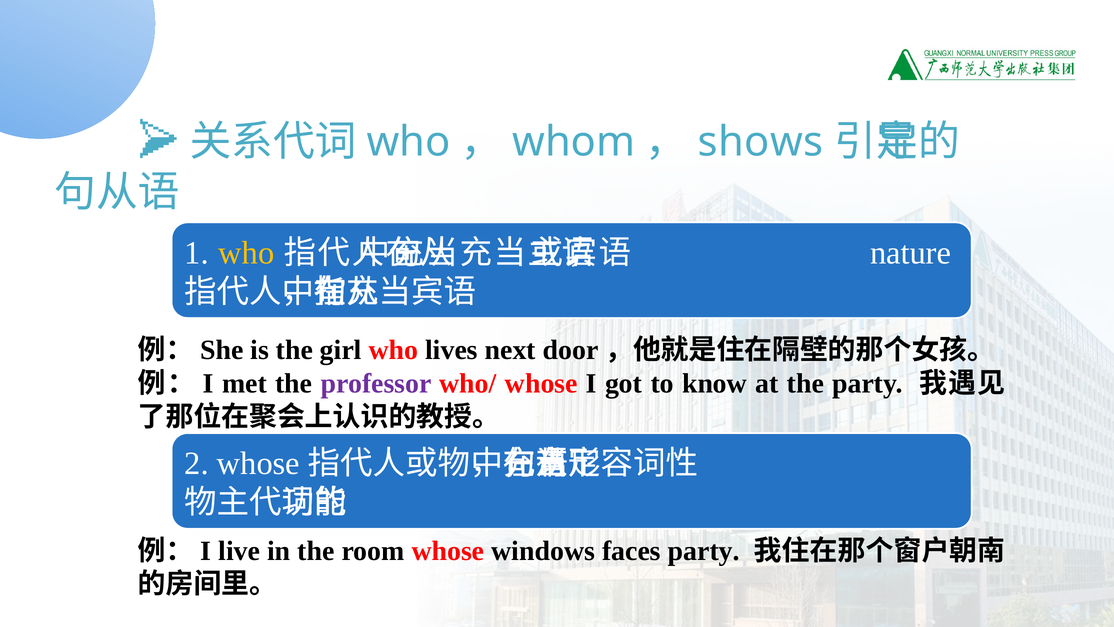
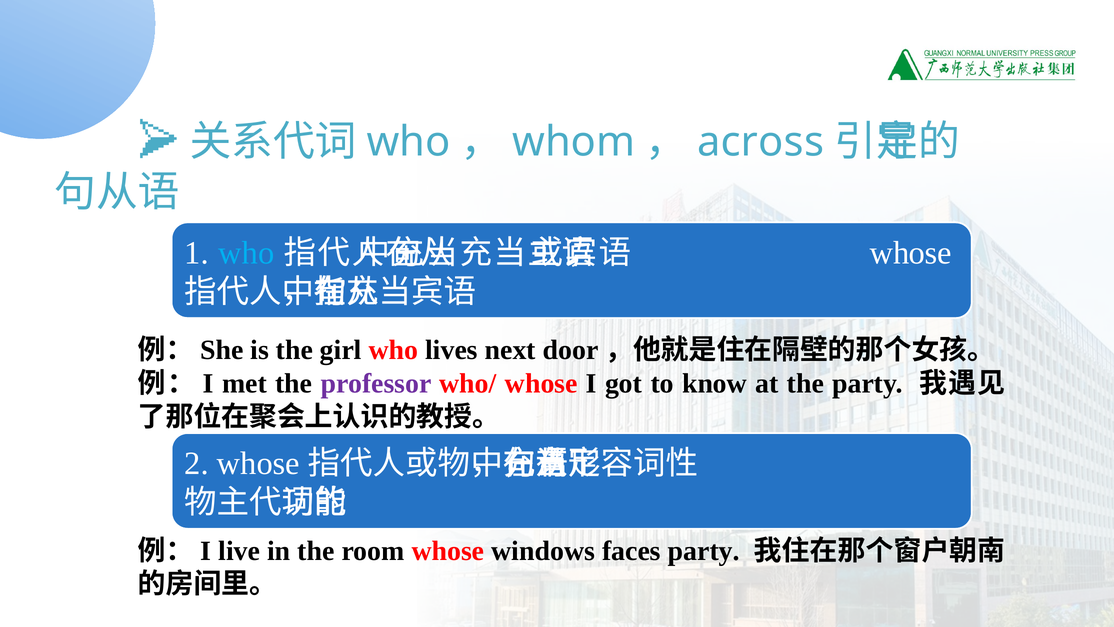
shows: shows -> across (761, 142)
who colour: yellow -> light blue (246, 253)
nature: nature -> whose (911, 253)
